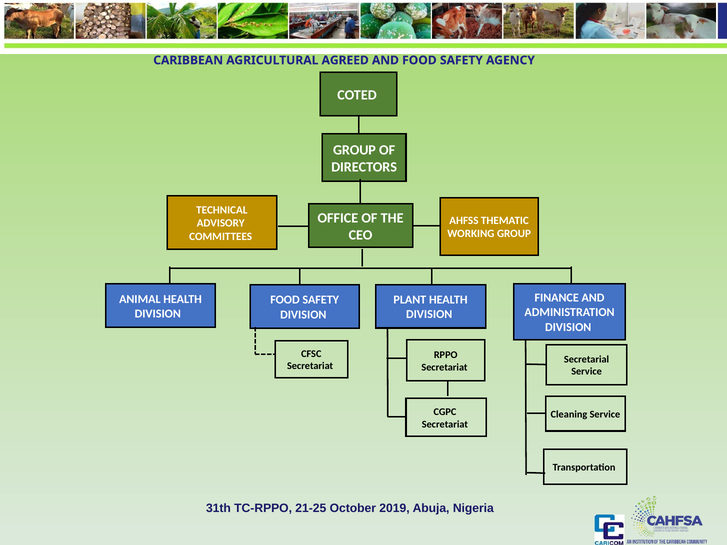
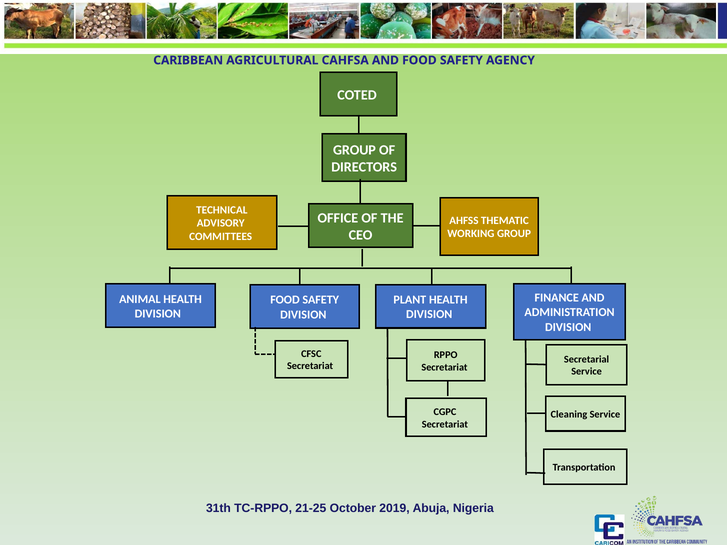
AGREED: AGREED -> CAHFSA (345, 60)
